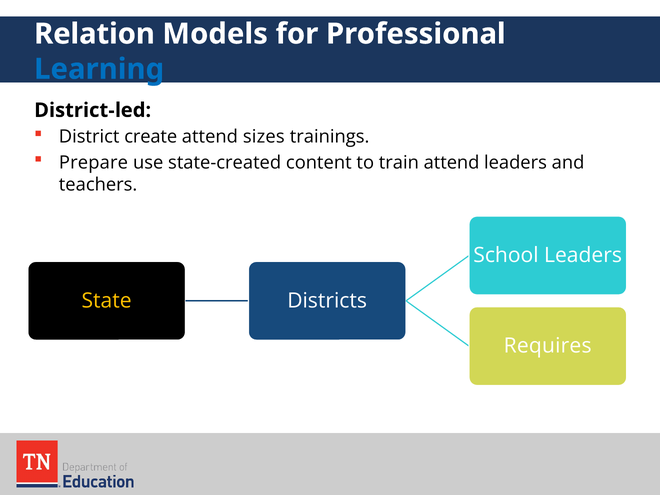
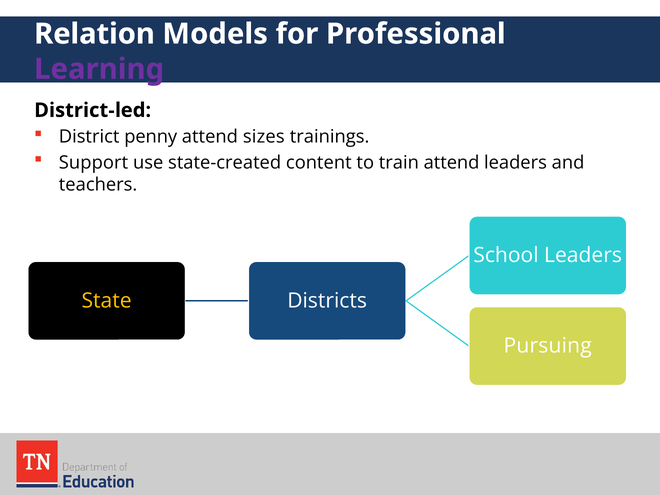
Learning colour: blue -> purple (99, 69)
create: create -> penny (151, 137)
Prepare: Prepare -> Support (94, 163)
Requires: Requires -> Pursuing (548, 346)
